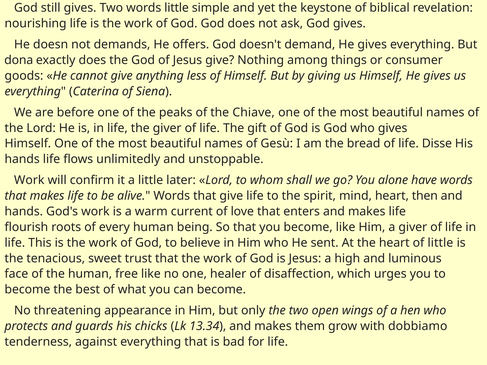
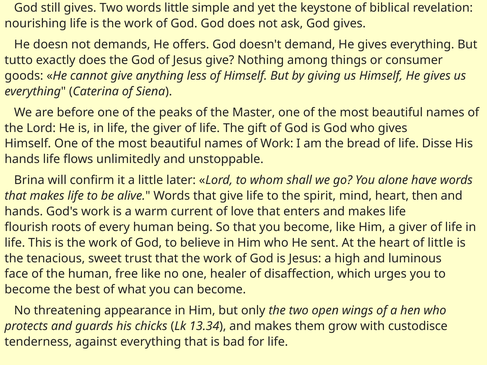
dona: dona -> tutto (19, 60)
Chiave: Chiave -> Master (254, 112)
of Gesù: Gesù -> Work (277, 144)
Work: Work -> Brina (29, 180)
dobbiamo: dobbiamo -> custodisce (418, 326)
